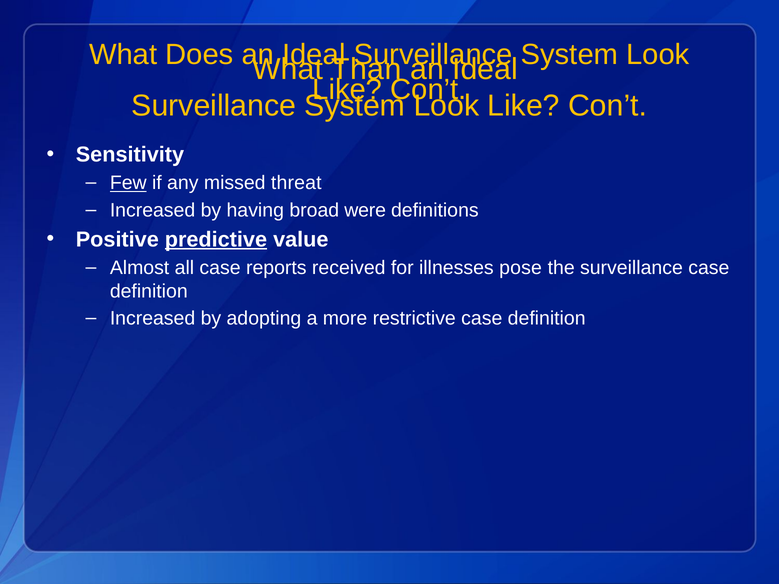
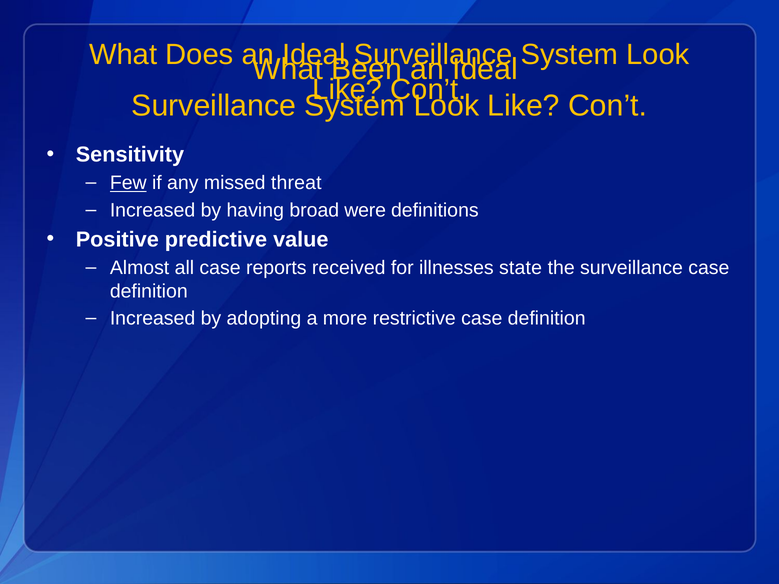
Than: Than -> Been (367, 70)
predictive underline: present -> none (216, 240)
pose: pose -> state (521, 268)
